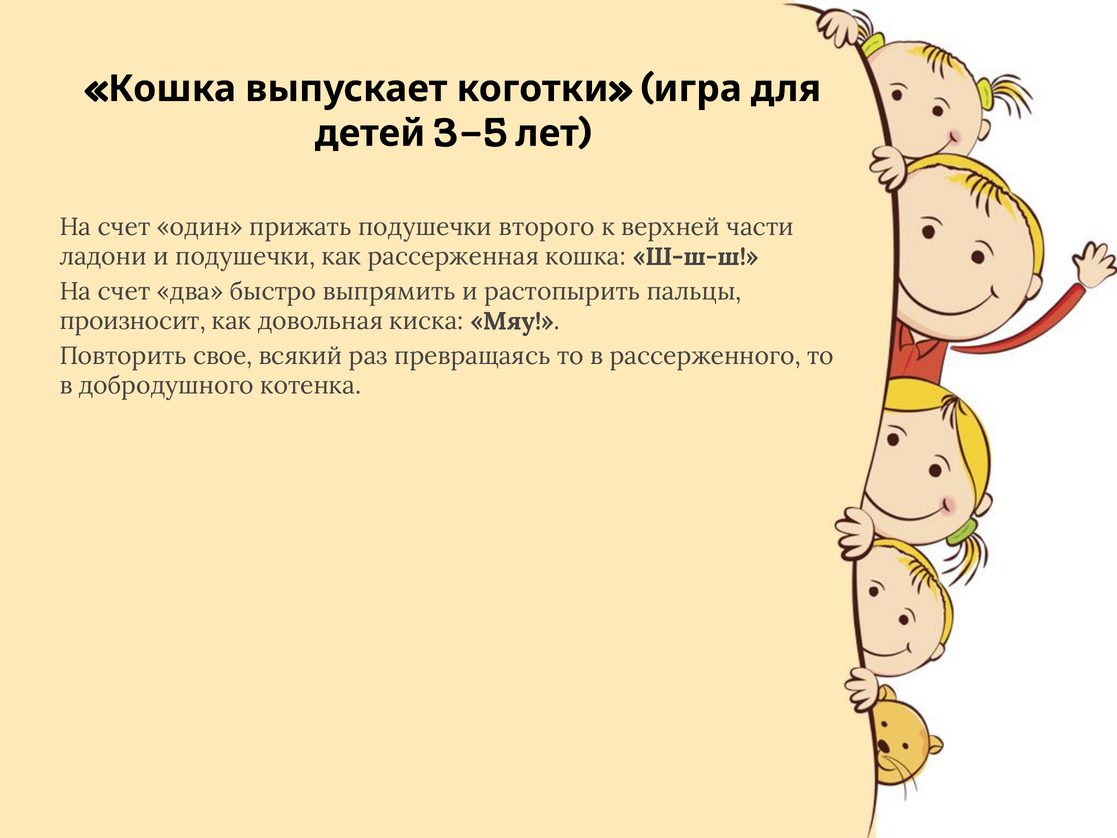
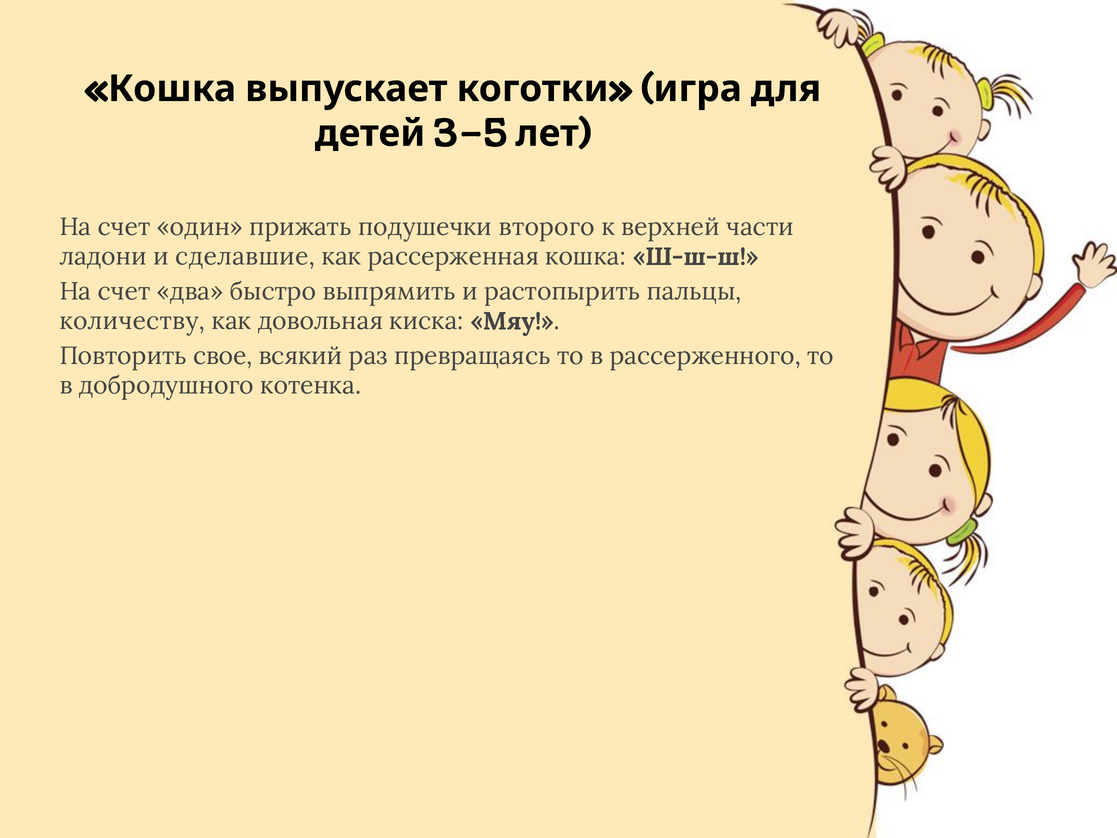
и подушечки: подушечки -> сделавшие (245, 257)
произносит: произносит -> количеству (132, 321)
